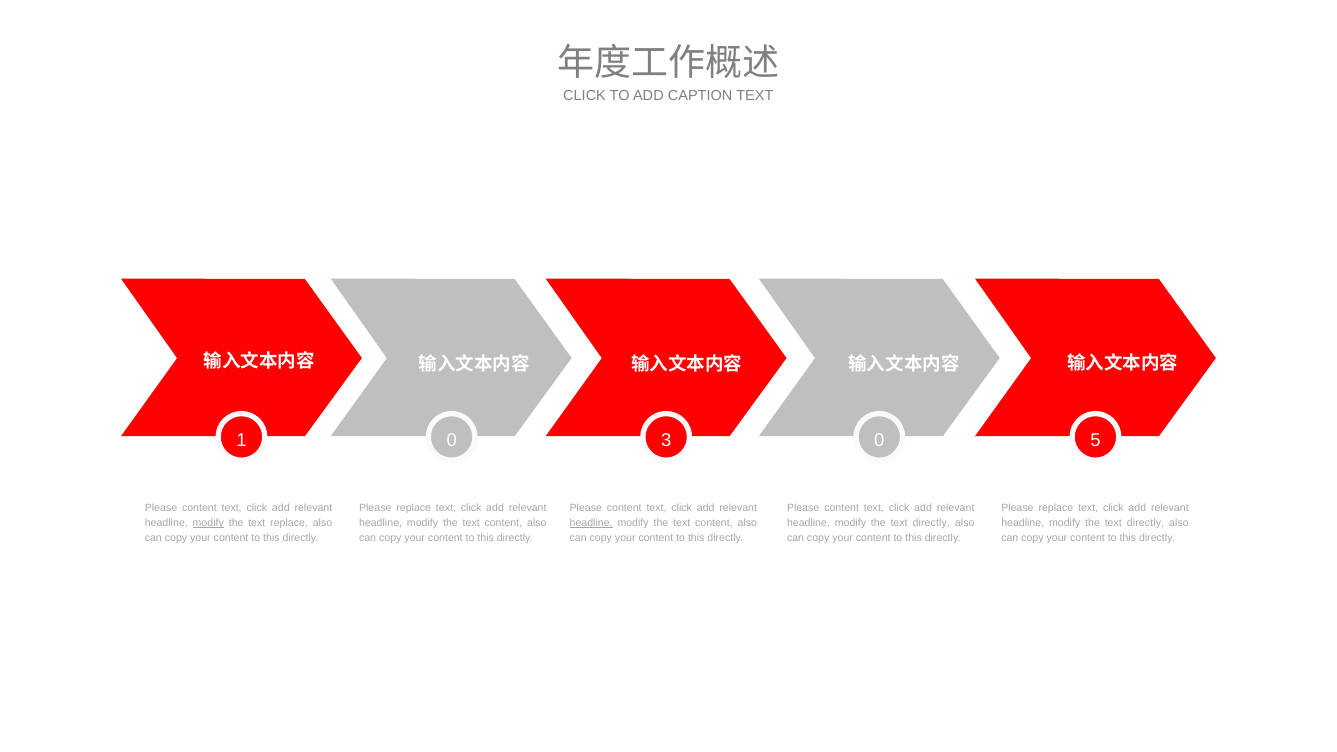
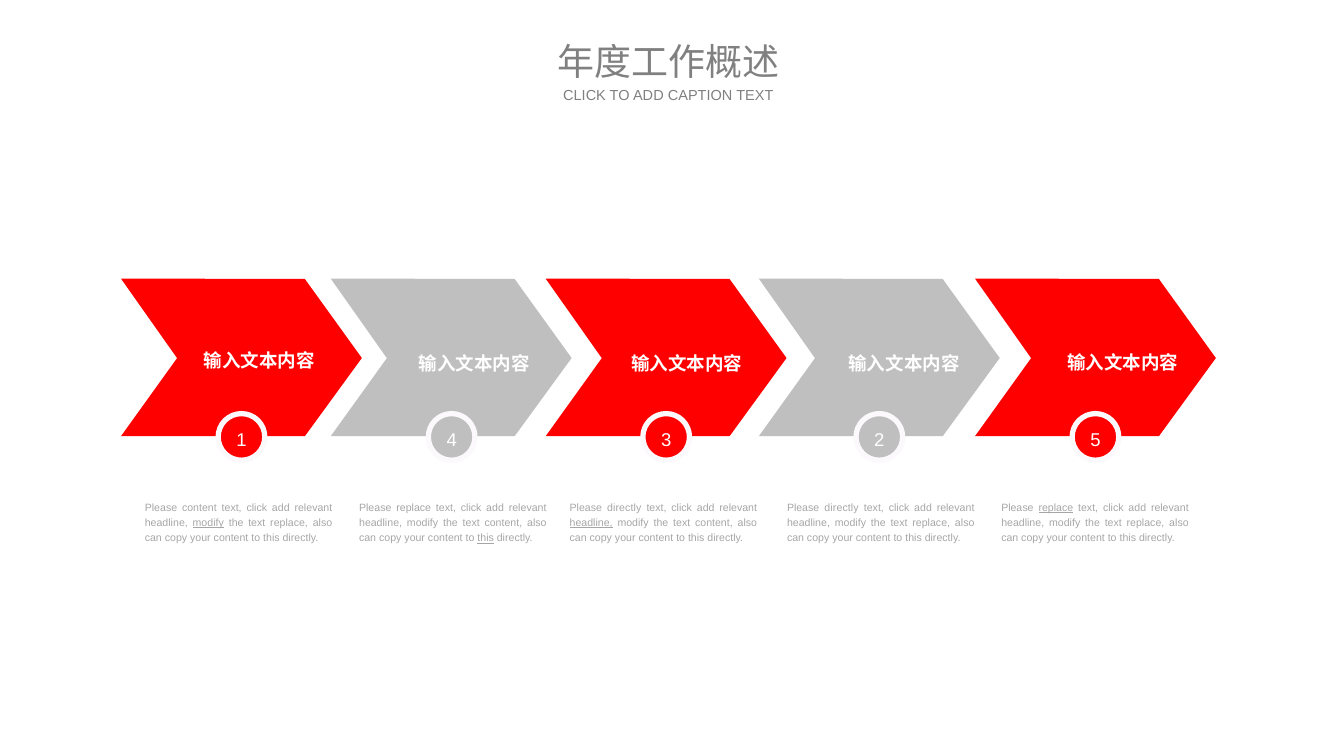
1 0: 0 -> 4 (452, 440)
3 0: 0 -> 2 (879, 440)
content: content -> directly (624, 508)
content: content -> directly (842, 508)
replace underline: none -> present (1056, 508)
directly: directly -> replace (931, 523)
directly: directly -> replace (1146, 523)
this underline: none -> present (486, 538)
